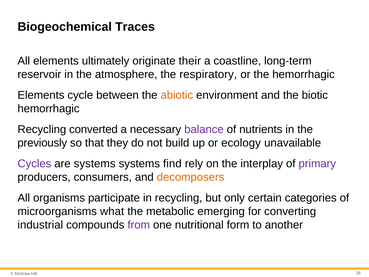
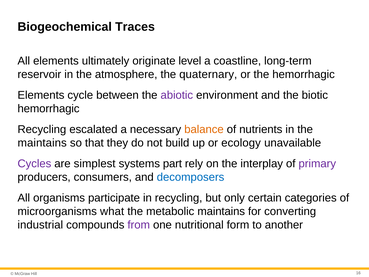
their: their -> level (190, 61)
respiratory: respiratory -> quaternary (208, 74)
abiotic colour: orange -> purple (177, 95)
converted: converted -> escalated (93, 129)
balance colour: purple -> orange (204, 129)
previously: previously -> maintains (42, 143)
are systems: systems -> simplest (95, 163)
find: find -> part (172, 163)
decomposers colour: orange -> blue (191, 177)
metabolic emerging: emerging -> maintains (221, 211)
